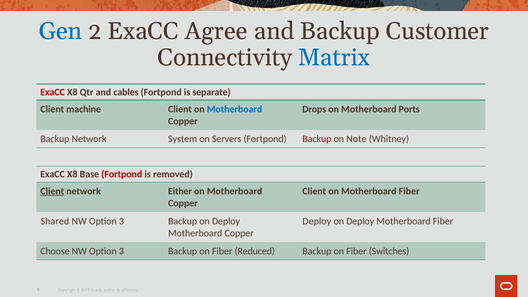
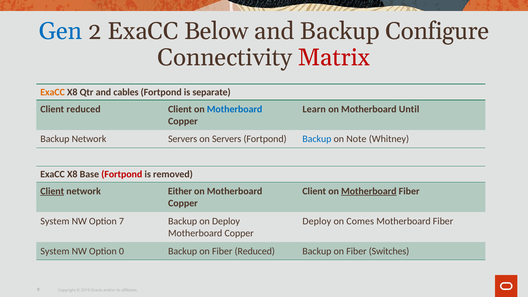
Agree: Agree -> Below (217, 31)
Customer: Customer -> Configure (437, 31)
Matrix colour: blue -> red (334, 57)
ExaCC colour: red -> orange (53, 92)
Client machine: machine -> reduced (84, 109)
Drops: Drops -> Learn (314, 109)
Ports: Ports -> Until (409, 109)
Network System: System -> Servers (183, 139)
Backup colour: red -> blue (317, 139)
Motherboard underline: none -> present (369, 191)
Shared: Shared -> System (55, 221)
3: 3 -> 7 (121, 221)
Deploy: Deploy -> Comes (360, 221)
Choose: Choose -> System (55, 251)
3: 3 -> 0 (121, 251)
